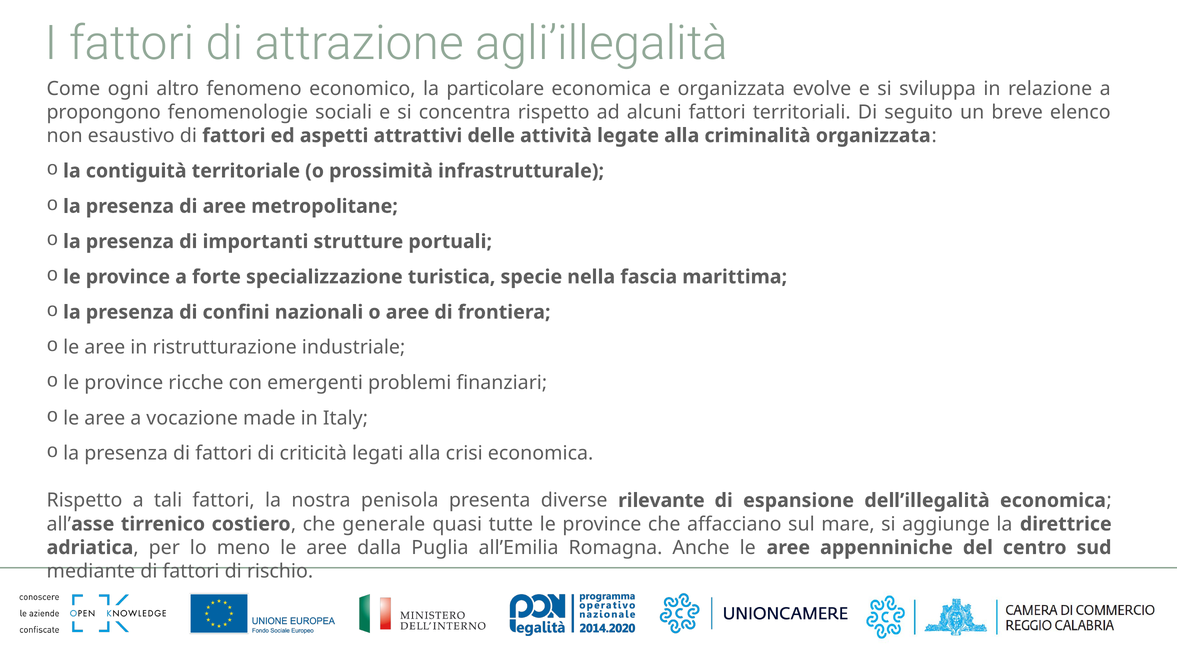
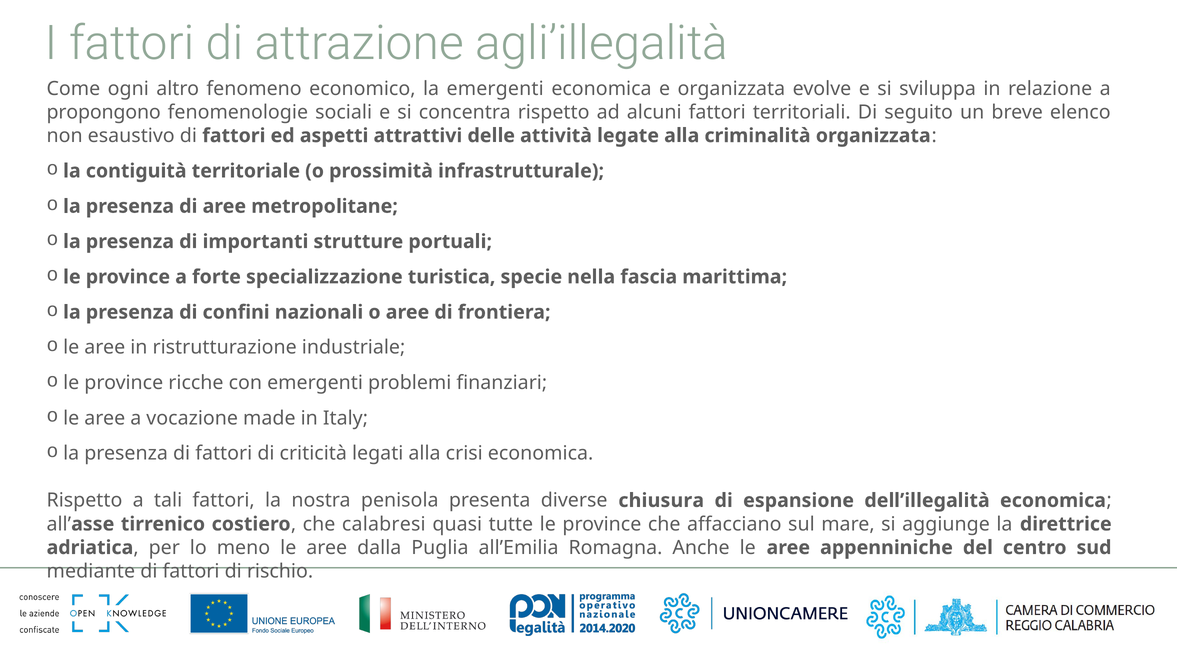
la particolare: particolare -> emergenti (495, 89)
rilevante: rilevante -> chiusura (661, 501)
generale: generale -> calabresi (384, 524)
